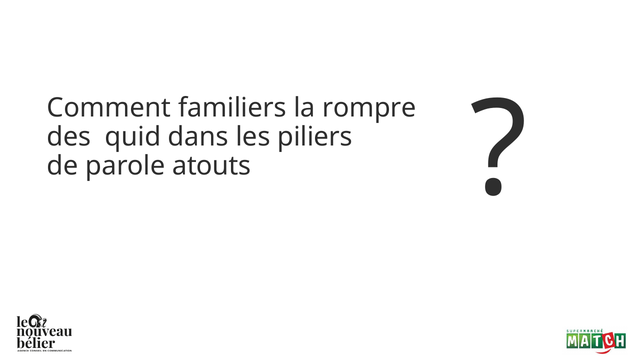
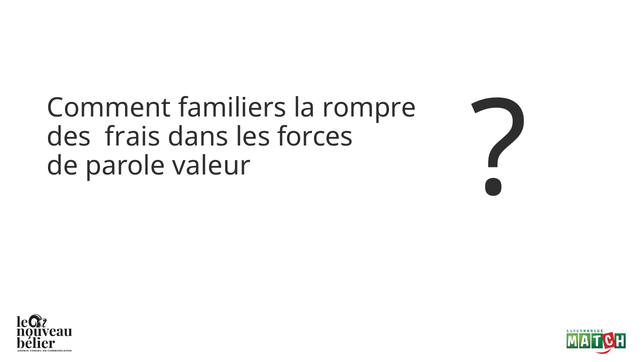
quid: quid -> frais (133, 137)
piliers: piliers -> forces (315, 137)
atouts: atouts -> valeur (211, 166)
